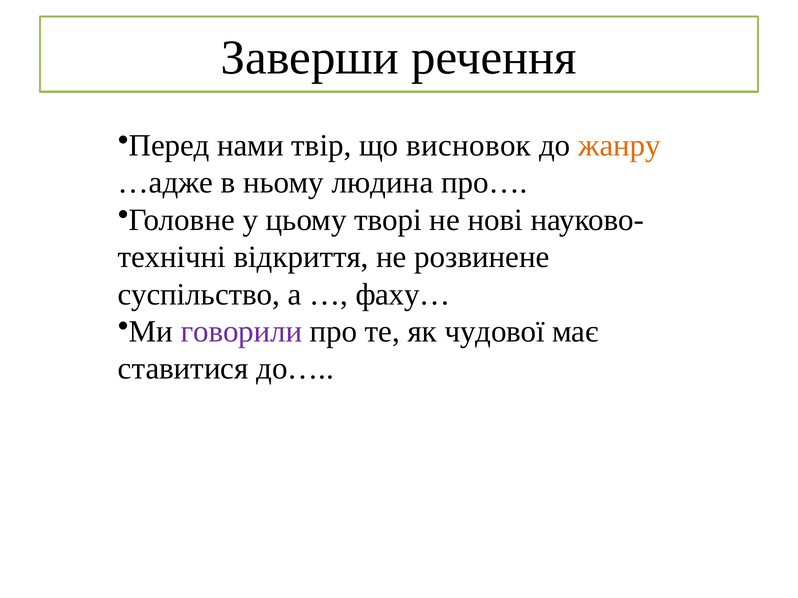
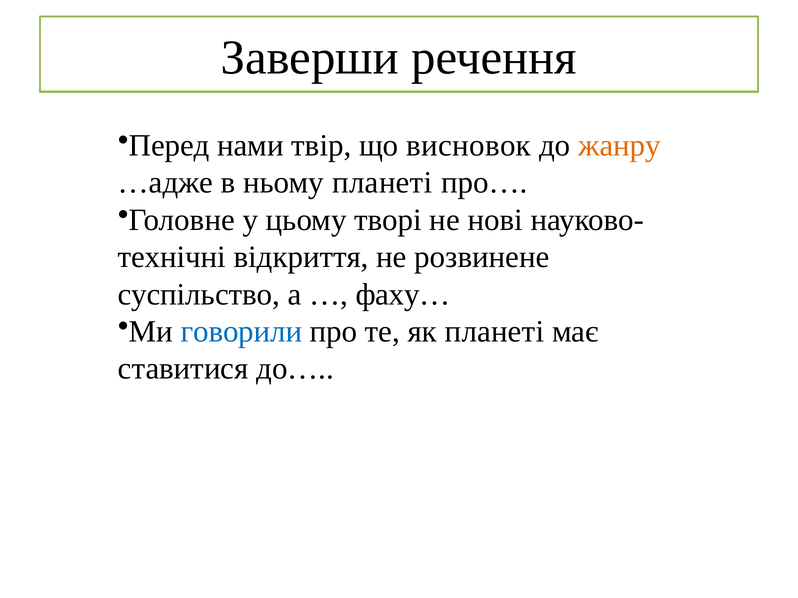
ньому людина: людина -> планеті (382, 183)
говорили colour: purple -> blue (241, 332)
як чудової: чудової -> планеті (495, 332)
